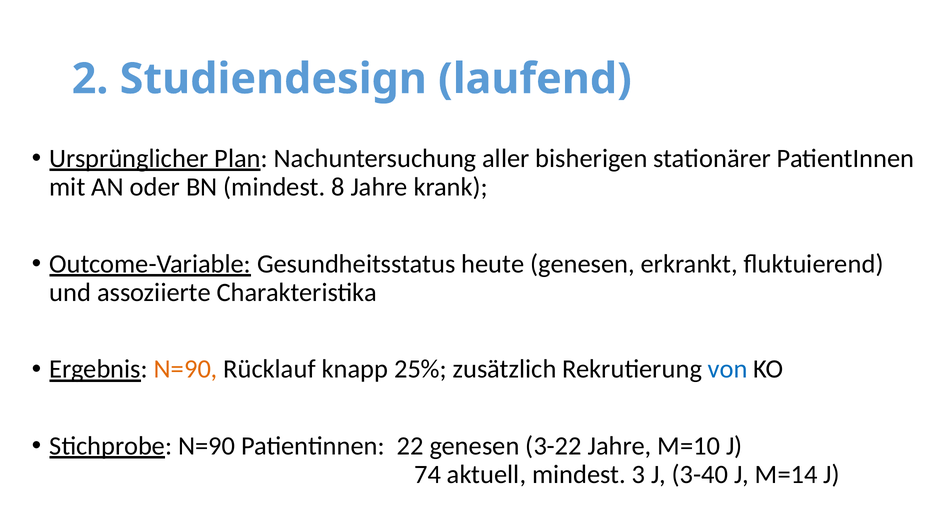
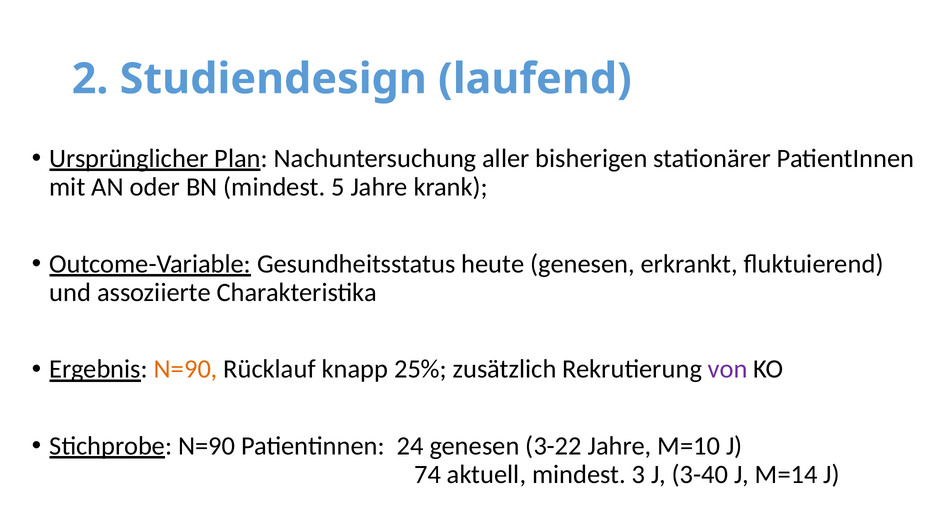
8: 8 -> 5 (338, 187)
von colour: blue -> purple (728, 369)
22: 22 -> 24 (410, 446)
